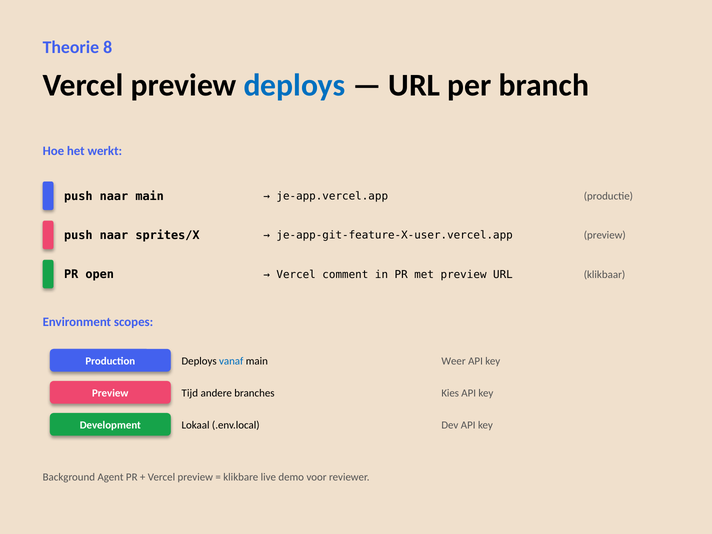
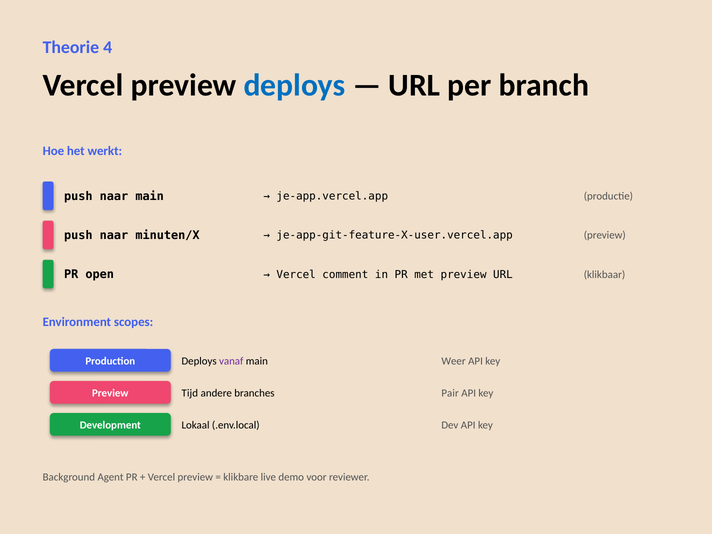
8: 8 -> 4 (108, 47)
sprites/X: sprites/X -> minuten/X (167, 235)
vanaf colour: blue -> purple (231, 361)
Kies: Kies -> Pair (450, 393)
